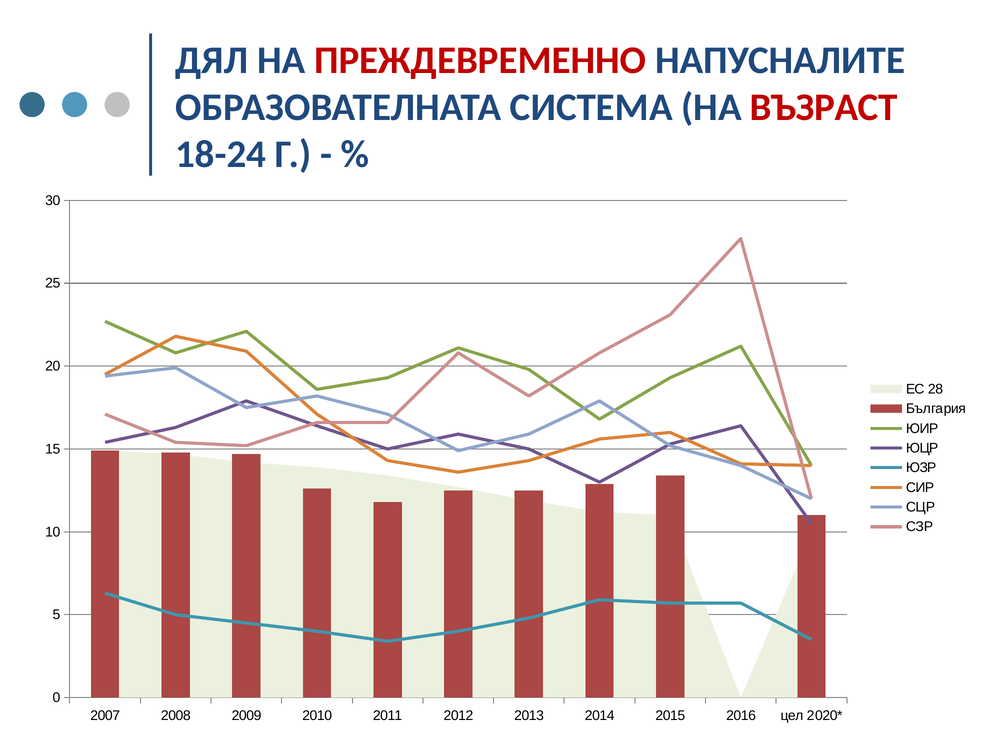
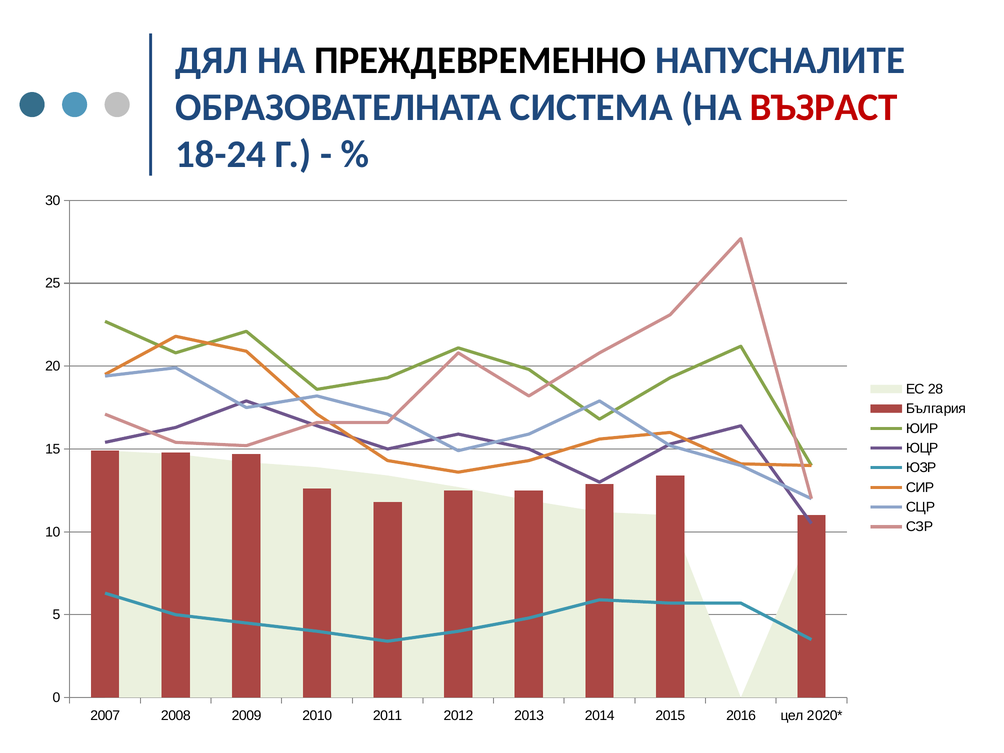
ПРЕЖДЕВРЕМЕННО colour: red -> black (480, 61)
